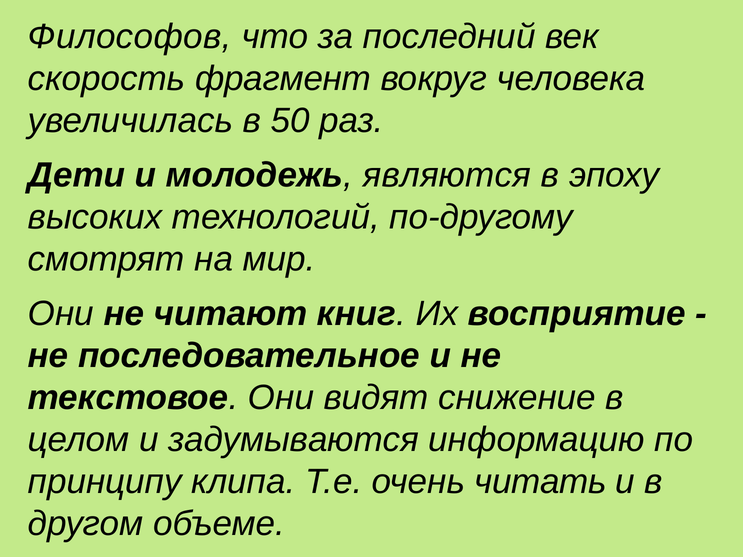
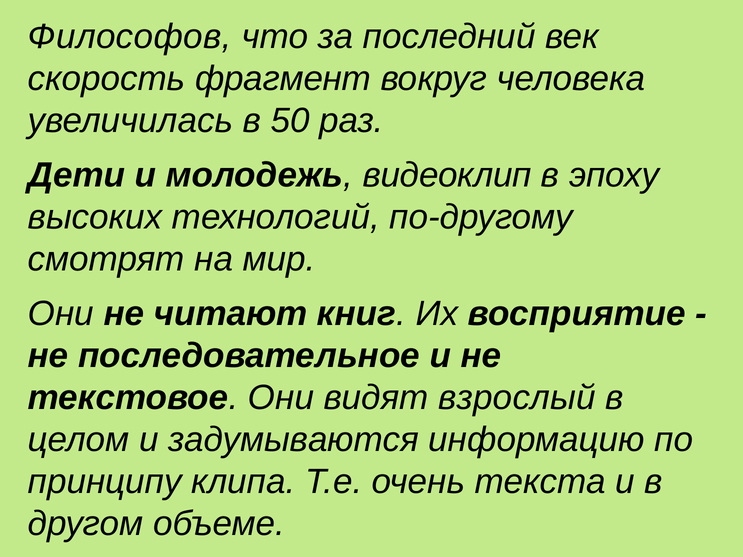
являются: являются -> видеоклип (447, 175)
снижение: снижение -> взрослый (517, 398)
читать: читать -> текста (540, 482)
